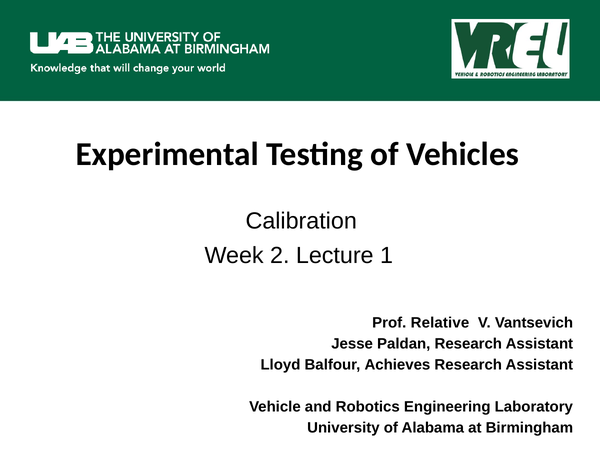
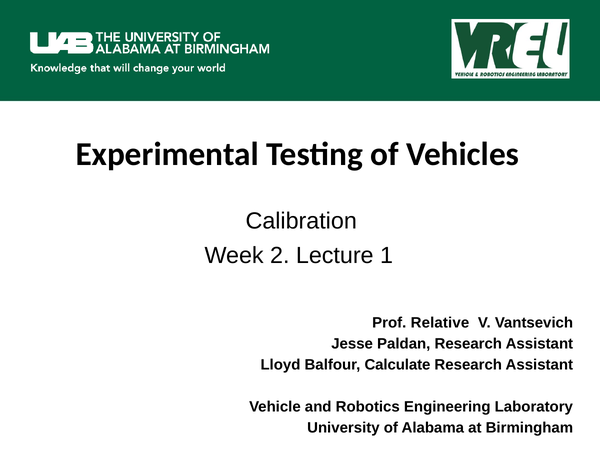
Achieves: Achieves -> Calculate (397, 365)
